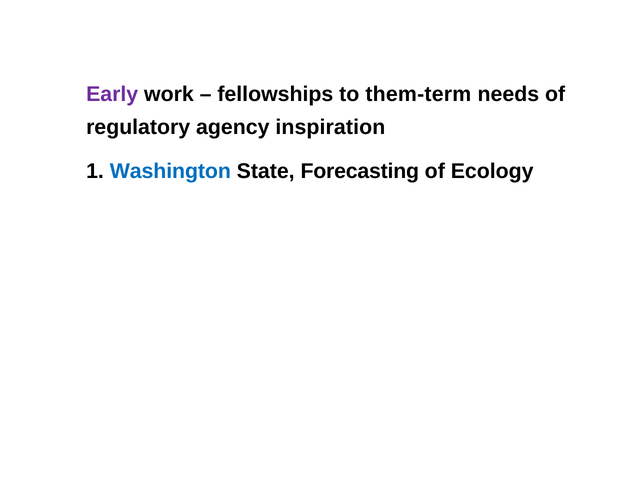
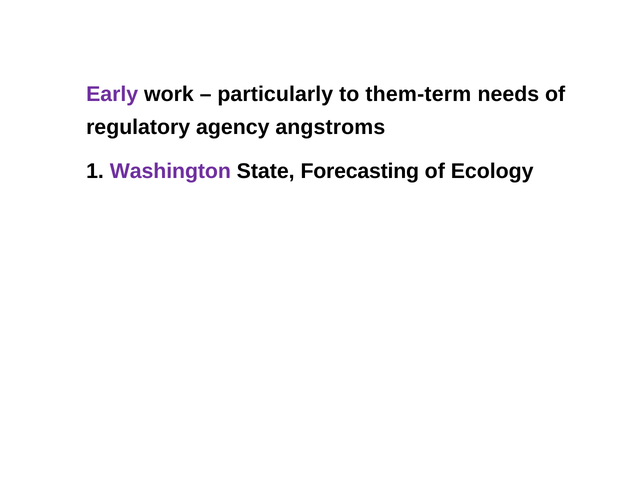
fellowships: fellowships -> particularly (275, 94)
inspiration: inspiration -> angstroms (330, 128)
Washington colour: blue -> purple (170, 171)
